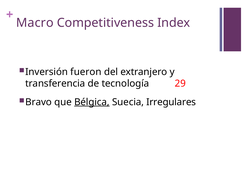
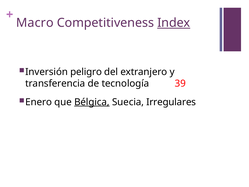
Index underline: none -> present (174, 23)
fueron: fueron -> peligro (86, 72)
29: 29 -> 39 (180, 83)
Bravo: Bravo -> Enero (39, 102)
